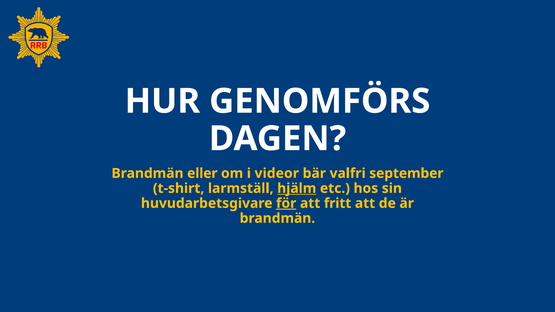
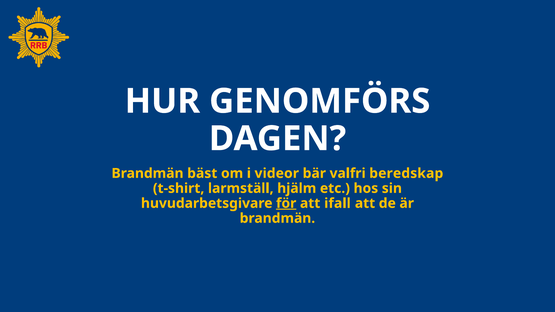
eller: eller -> bäst (202, 173)
september: september -> beredskap (406, 173)
hjälm underline: present -> none (297, 188)
fritt: fritt -> ifall (338, 203)
